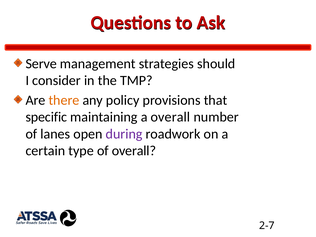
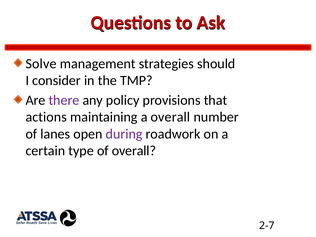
Serve: Serve -> Solve (41, 64)
there colour: orange -> purple (64, 100)
specific: specific -> actions (46, 117)
